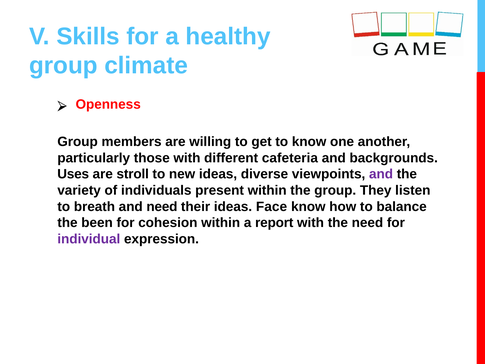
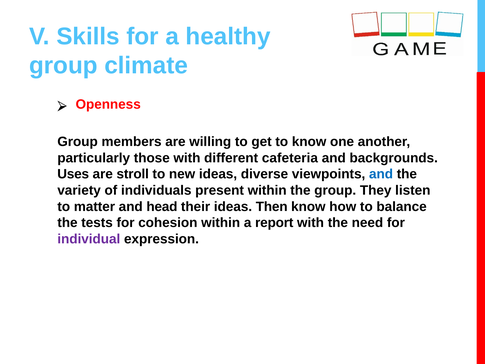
and colour: purple -> blue (381, 174)
breath: breath -> matter (94, 206)
and need: need -> head (162, 206)
Face: Face -> Then (272, 206)
been: been -> tests (97, 223)
